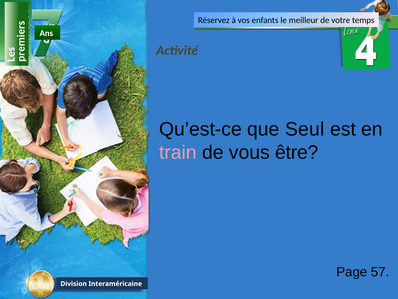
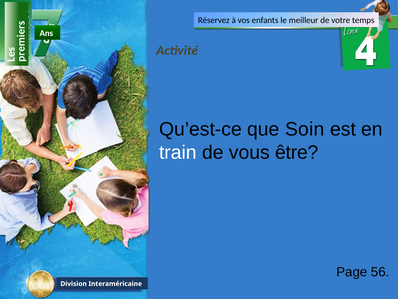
Seul: Seul -> Soin (305, 129)
train colour: pink -> white (178, 152)
57: 57 -> 56 (380, 272)
